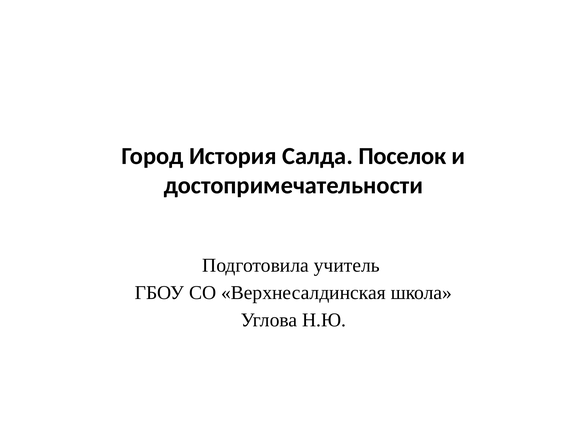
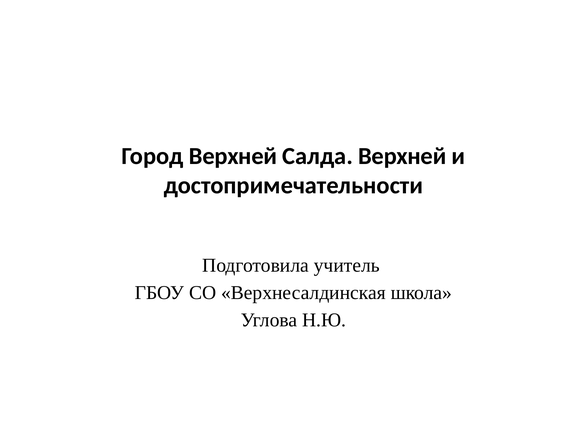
Город История: История -> Верхней (233, 156)
Салда Поселок: Поселок -> Верхней (402, 156)
